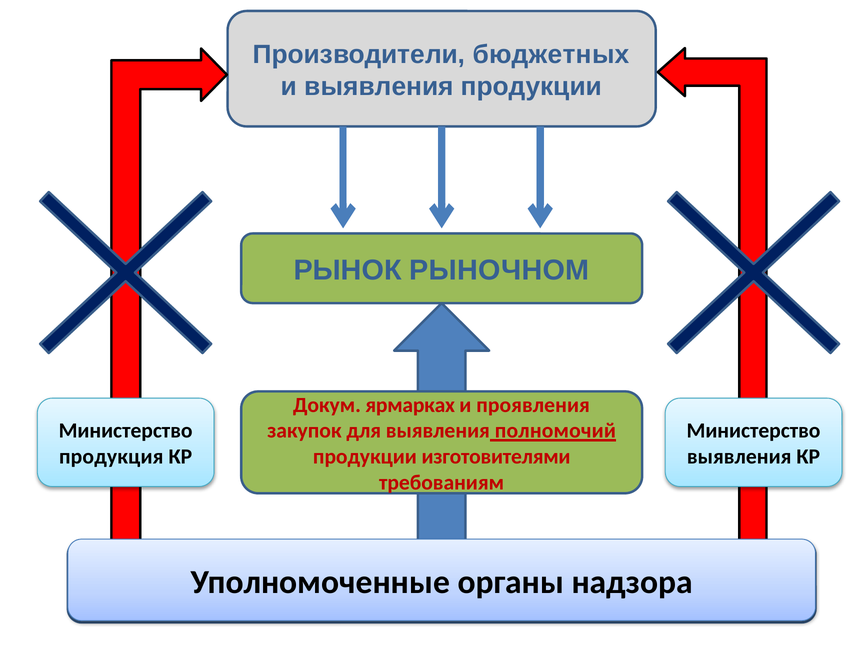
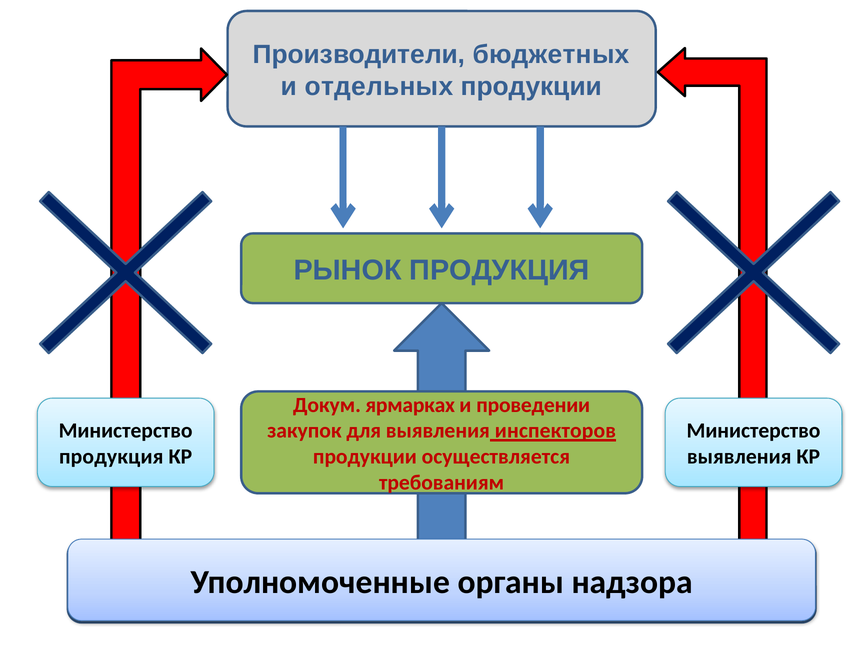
и выявления: выявления -> отдельных (379, 86)
РЫНОК РЫНОЧНОМ: РЫНОЧНОМ -> ПРОДУКЦИЯ (500, 270)
проявления: проявления -> проведении (533, 405)
полномочий: полномочий -> инспекторов (555, 431)
изготовителями: изготовителями -> осуществляется (496, 457)
